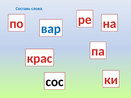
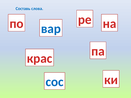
сос colour: black -> blue (55, 82)
